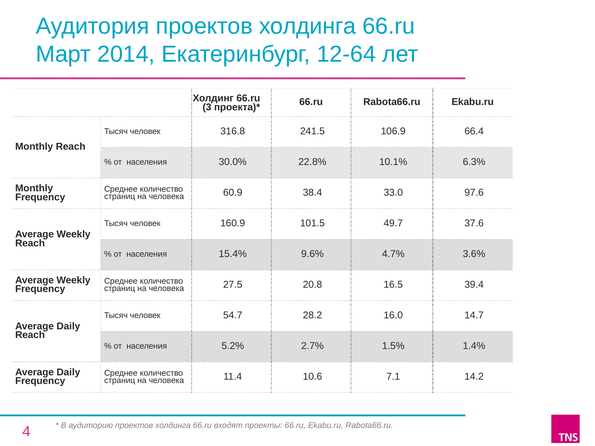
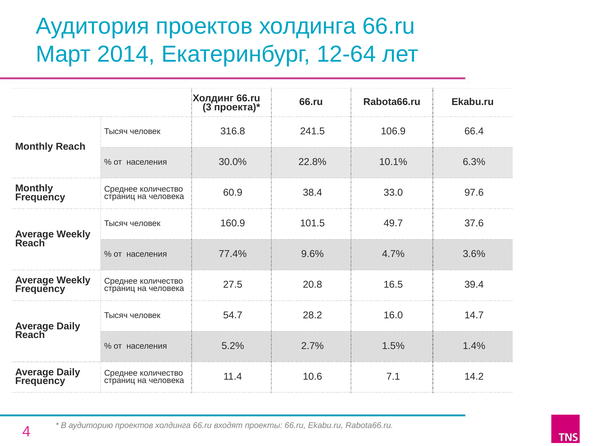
15.4%: 15.4% -> 77.4% (233, 254)
